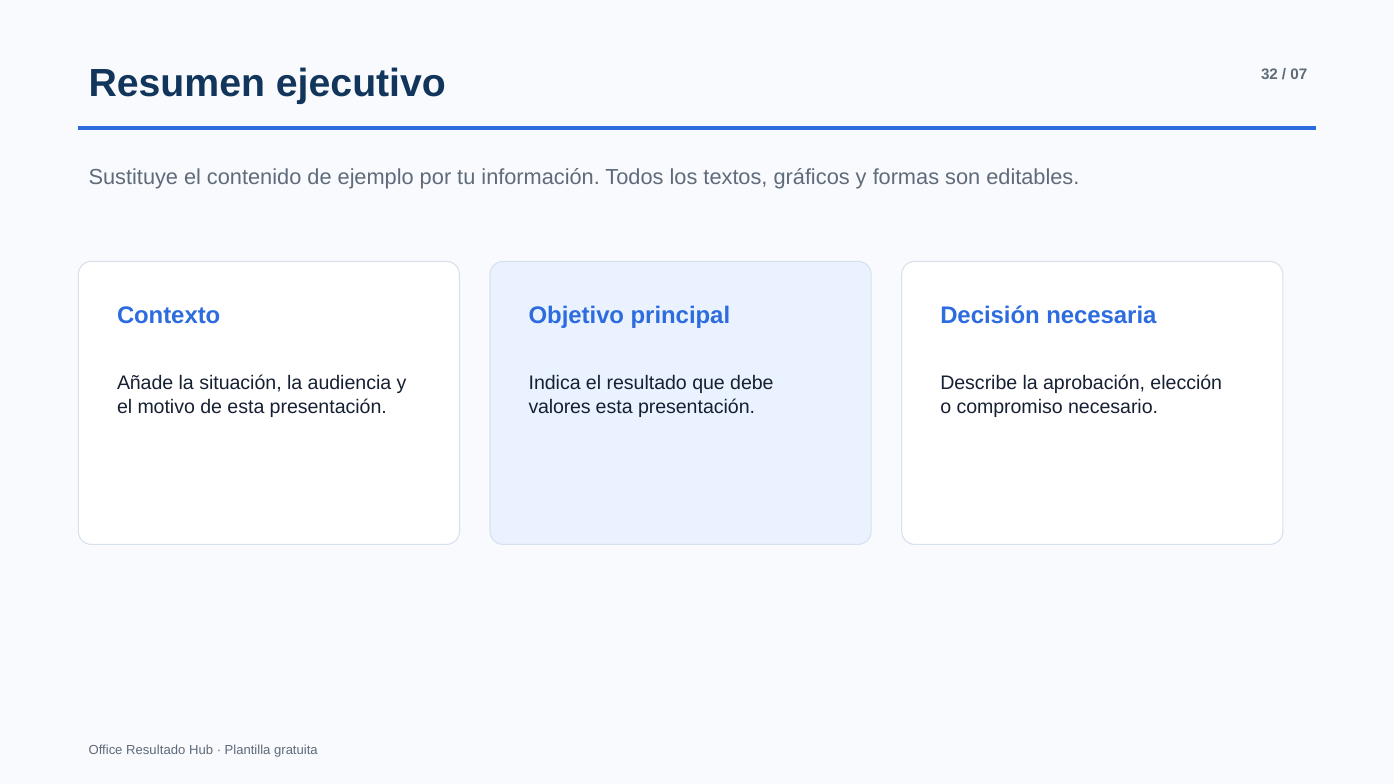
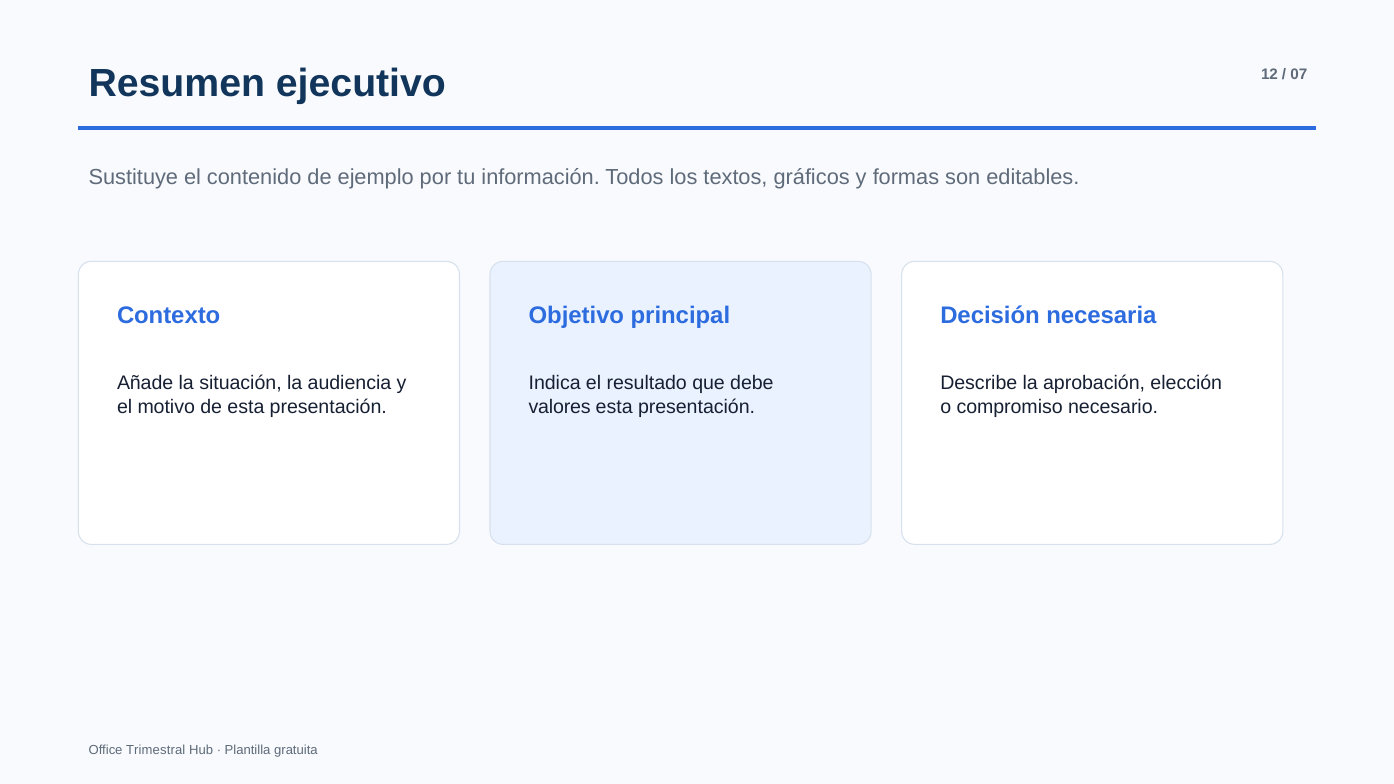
32: 32 -> 12 (1270, 74)
Office Resultado: Resultado -> Trimestral (156, 750)
